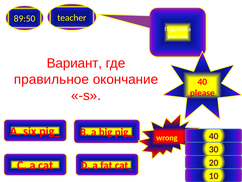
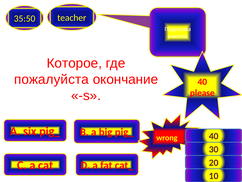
89:50: 89:50 -> 35:50 (25, 19)
Вариант: Вариант -> Которое (74, 63)
правильное: правильное -> пожалуйста (51, 79)
